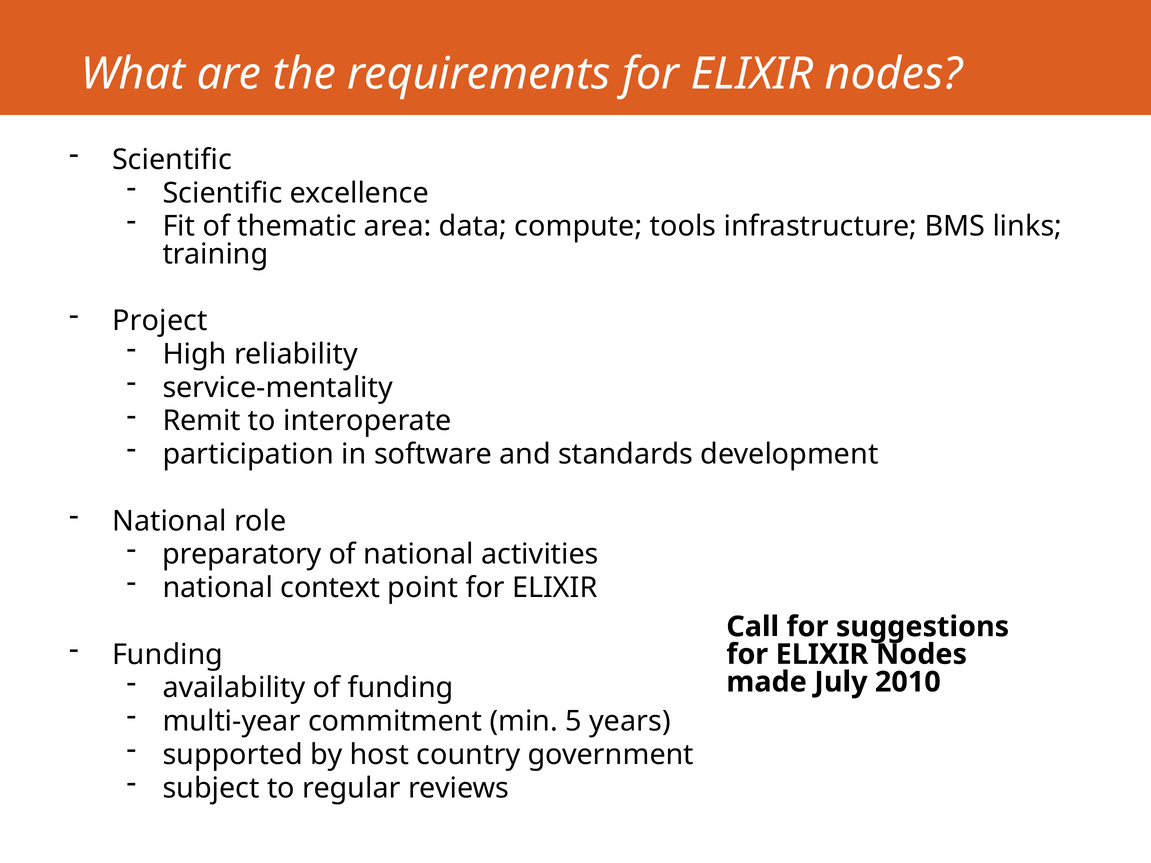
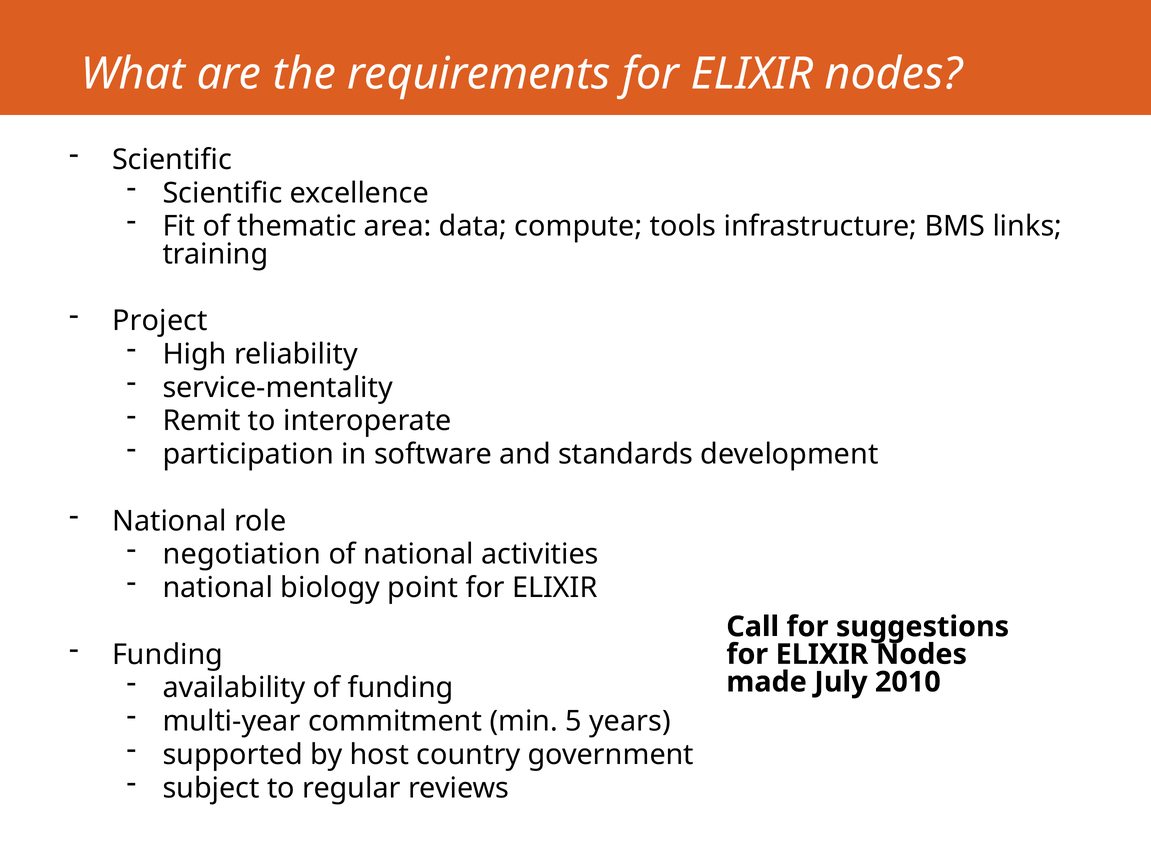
preparatory: preparatory -> negotiation (242, 555)
context: context -> biology (330, 588)
